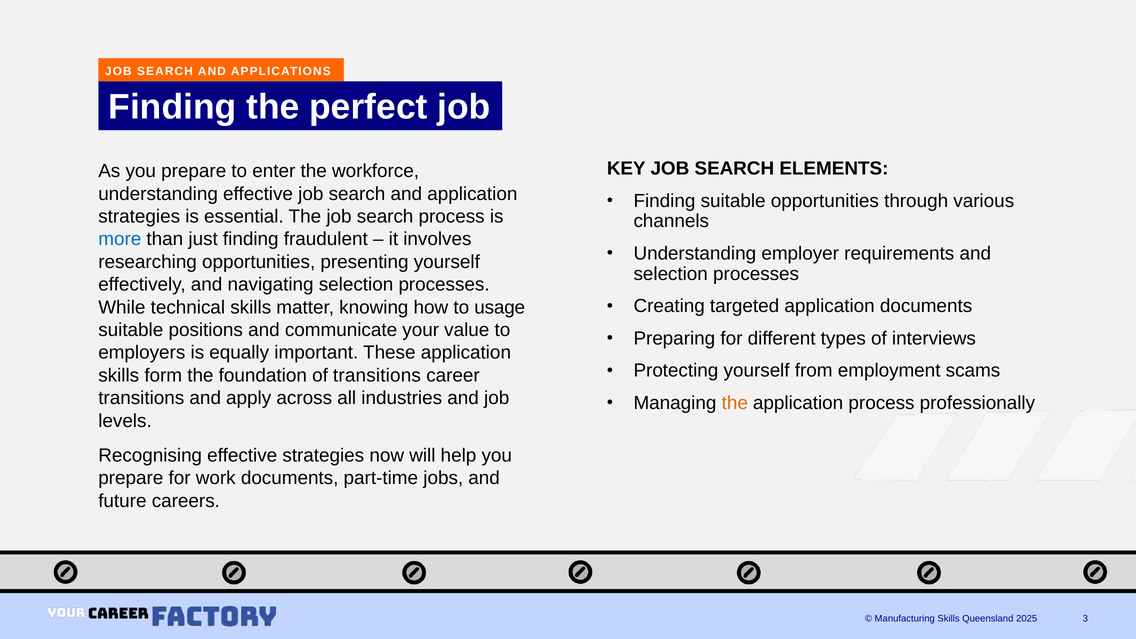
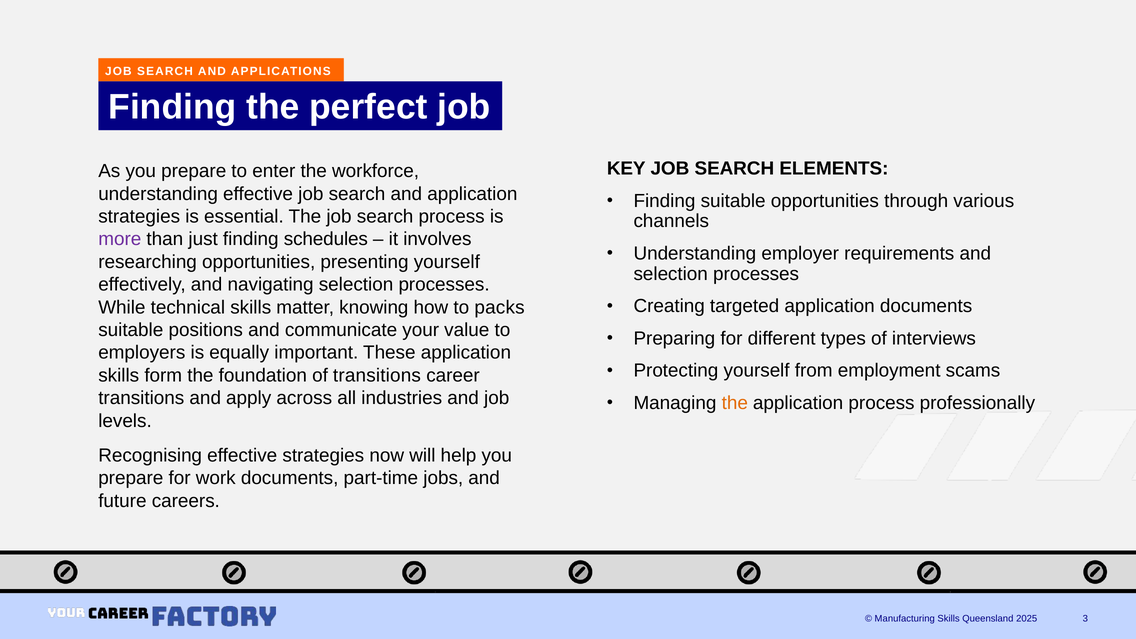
more colour: blue -> purple (120, 239)
fraudulent: fraudulent -> schedules (326, 239)
usage: usage -> packs (500, 307)
